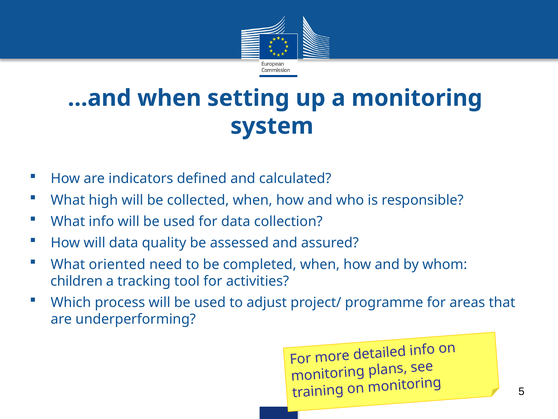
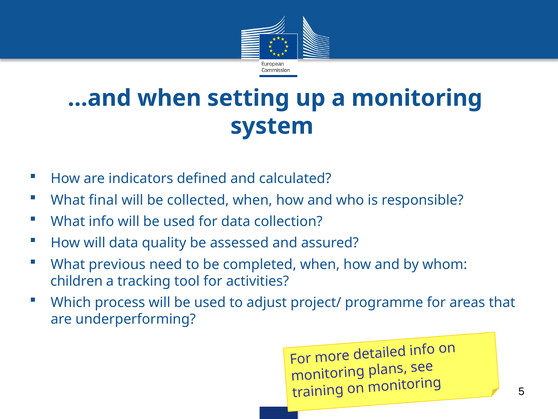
high: high -> final (103, 200)
oriented: oriented -> previous (117, 264)
